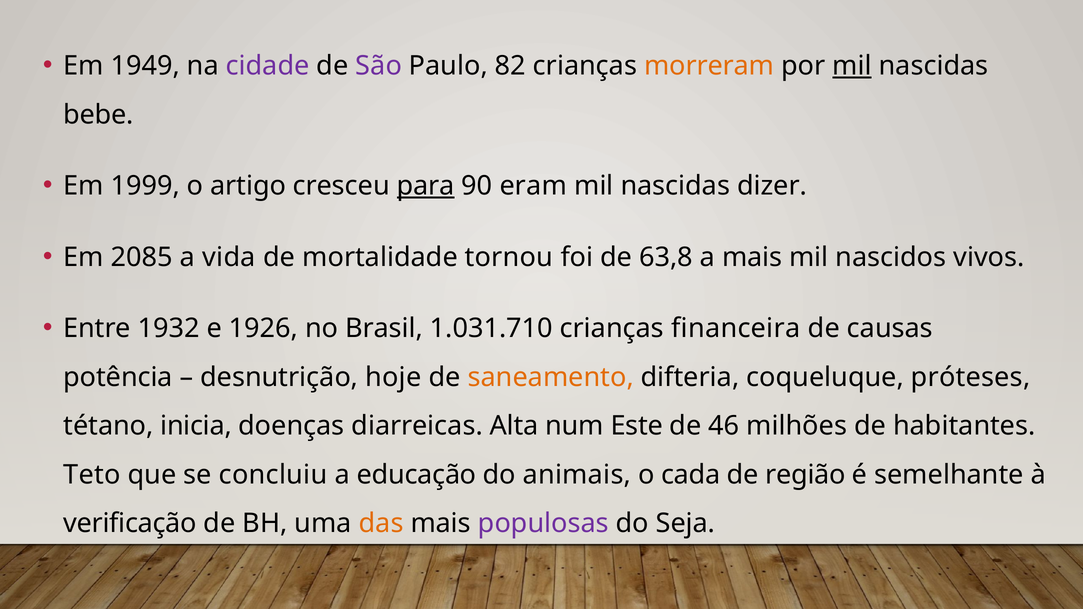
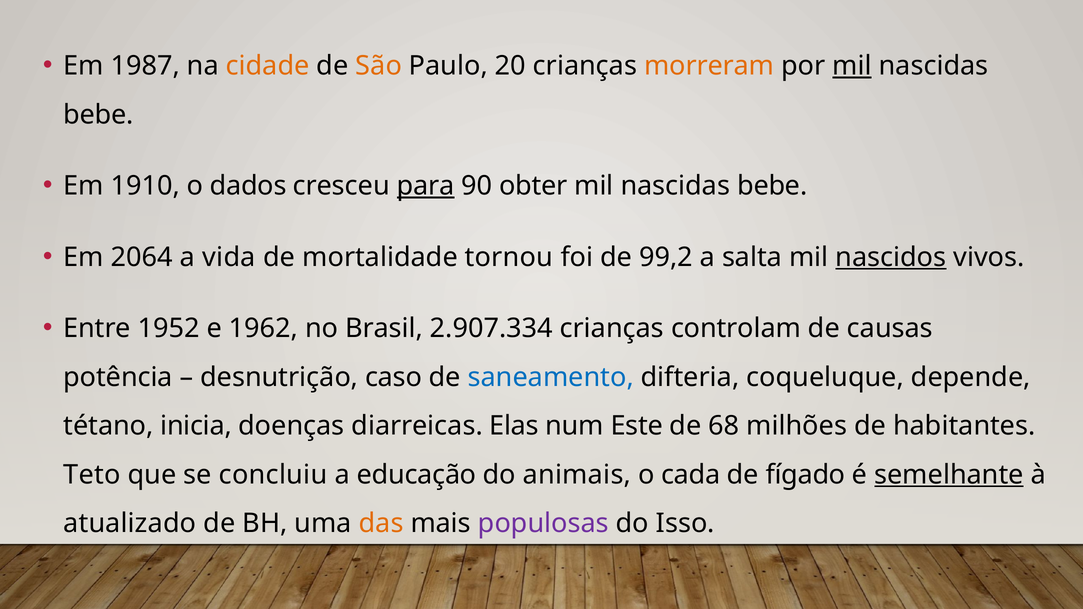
1949: 1949 -> 1987 (145, 66)
cidade colour: purple -> orange (268, 66)
São colour: purple -> orange (379, 66)
82: 82 -> 20 (510, 66)
1999: 1999 -> 1910 (145, 186)
artigo: artigo -> dados (248, 186)
eram: eram -> obter (533, 186)
dizer: dizer -> bebe (772, 186)
2085: 2085 -> 2064 (142, 257)
63,8: 63,8 -> 99,2 (666, 257)
a mais: mais -> salta (752, 257)
nascidos underline: none -> present (891, 257)
1932: 1932 -> 1952 (169, 329)
1926: 1926 -> 1962 (264, 329)
1.031.710: 1.031.710 -> 2.907.334 (491, 329)
financeira: financeira -> controlam (736, 329)
hoje: hoje -> caso (394, 377)
saneamento colour: orange -> blue (551, 377)
próteses: próteses -> depende (971, 377)
Alta: Alta -> Elas (514, 426)
46: 46 -> 68 (724, 426)
região: região -> fígado (805, 475)
semelhante underline: none -> present (949, 475)
verificação: verificação -> atualizado (130, 524)
Seja: Seja -> Isso (685, 524)
